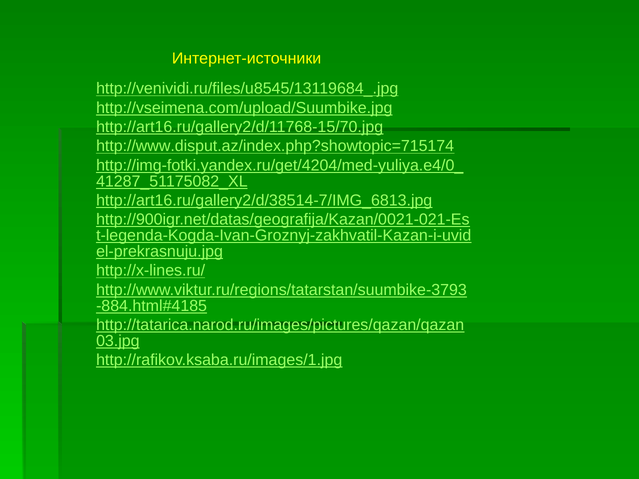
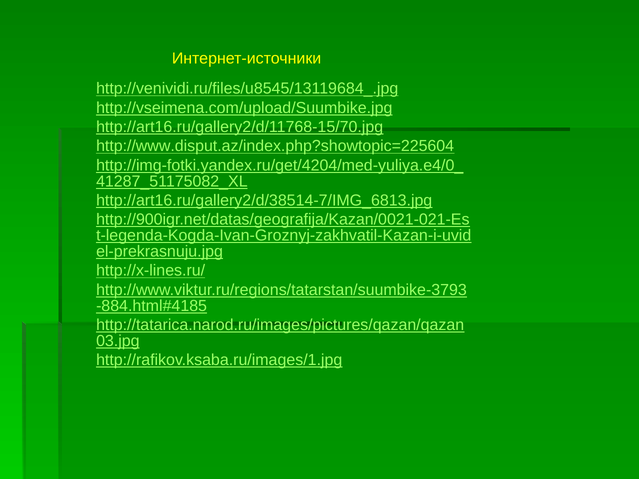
http://www.disput.az/index.php?showtopic=715174: http://www.disput.az/index.php?showtopic=715174 -> http://www.disput.az/index.php?showtopic=225604 (275, 146)
